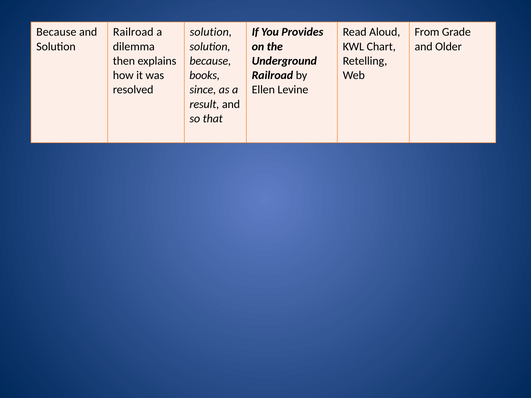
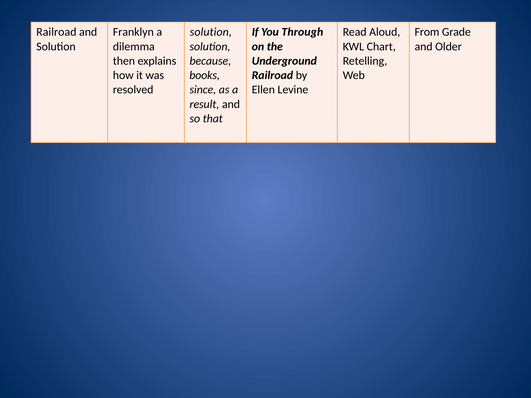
Because: Because -> Railroad (56, 32)
Railroad: Railroad -> Franklyn (133, 32)
Provides: Provides -> Through (302, 32)
